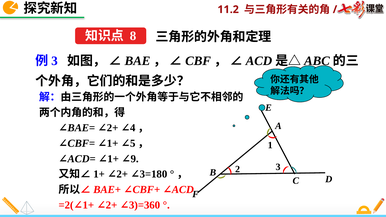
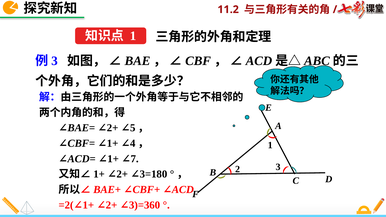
8: 8 -> 1 (133, 36)
4: 4 -> 5 (133, 128)
5: 5 -> 4 (133, 143)
9: 9 -> 7 (135, 159)
